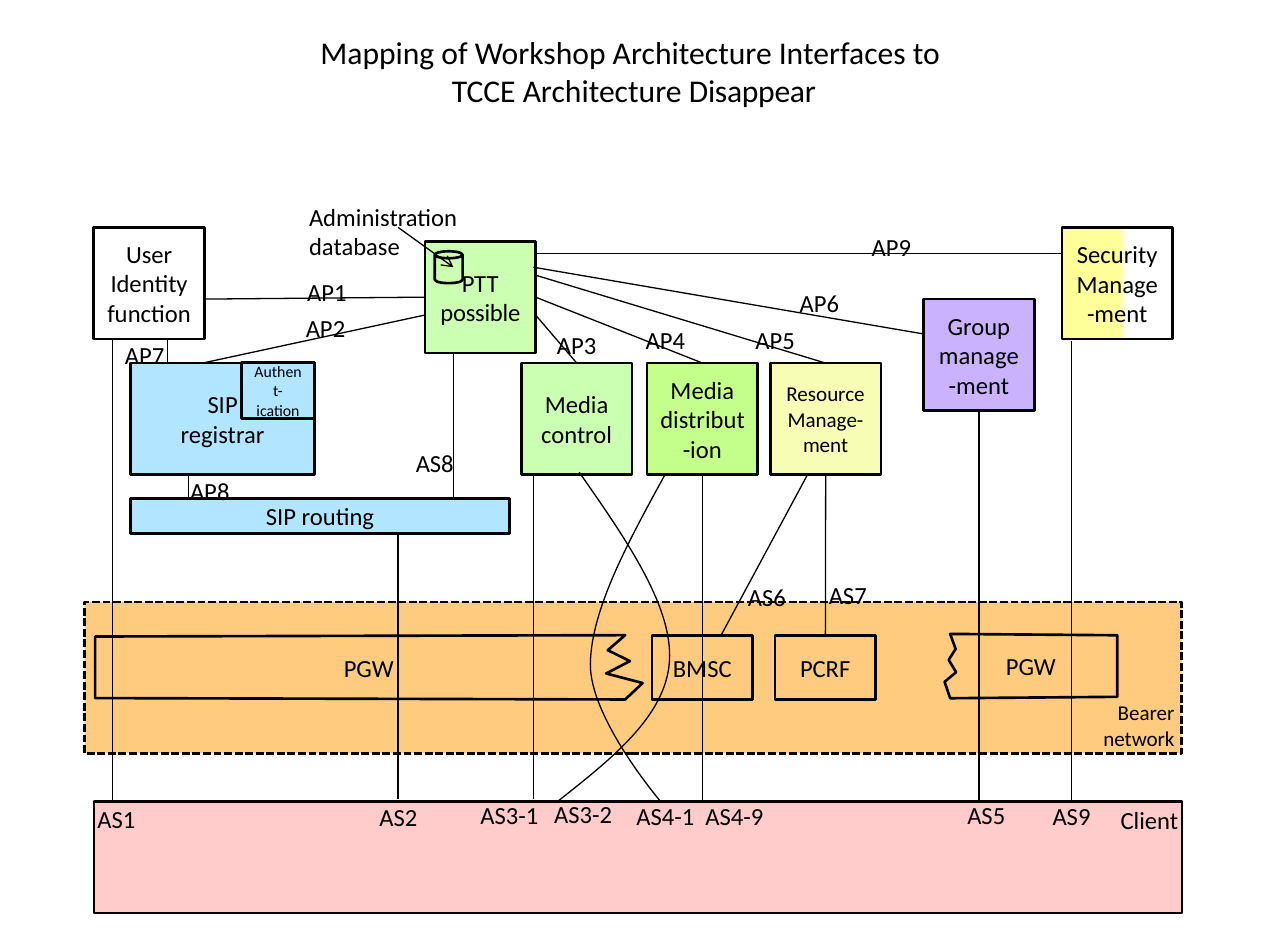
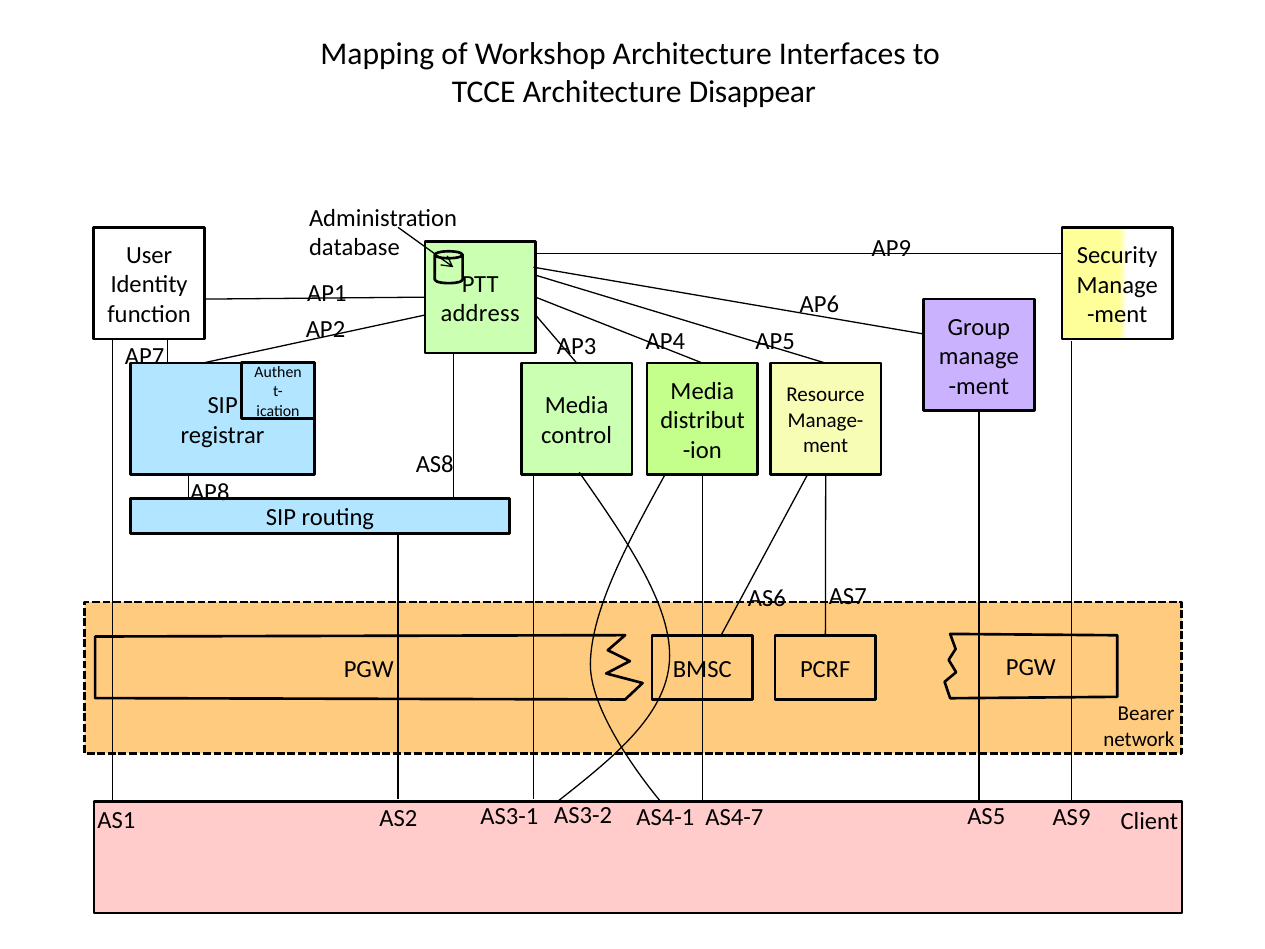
possible: possible -> address (480, 314)
AS4-9: AS4-9 -> AS4-7 (734, 817)
